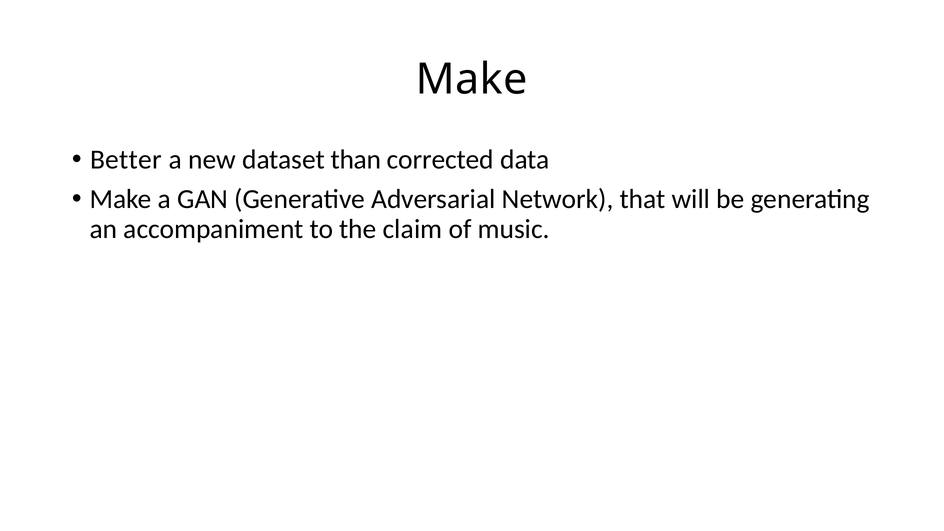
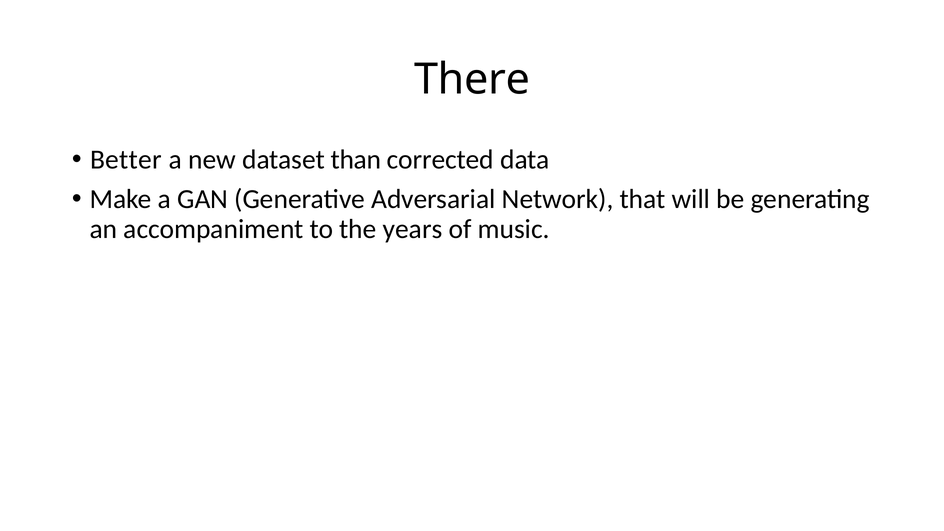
Make: Make -> There (472, 79)
claim: claim -> years (413, 229)
